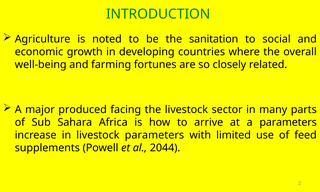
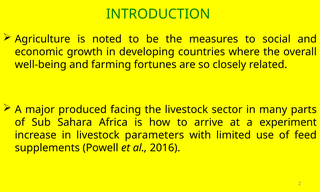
sanitation: sanitation -> measures (214, 39)
a parameters: parameters -> experiment (288, 122)
2044: 2044 -> 2016 (165, 148)
